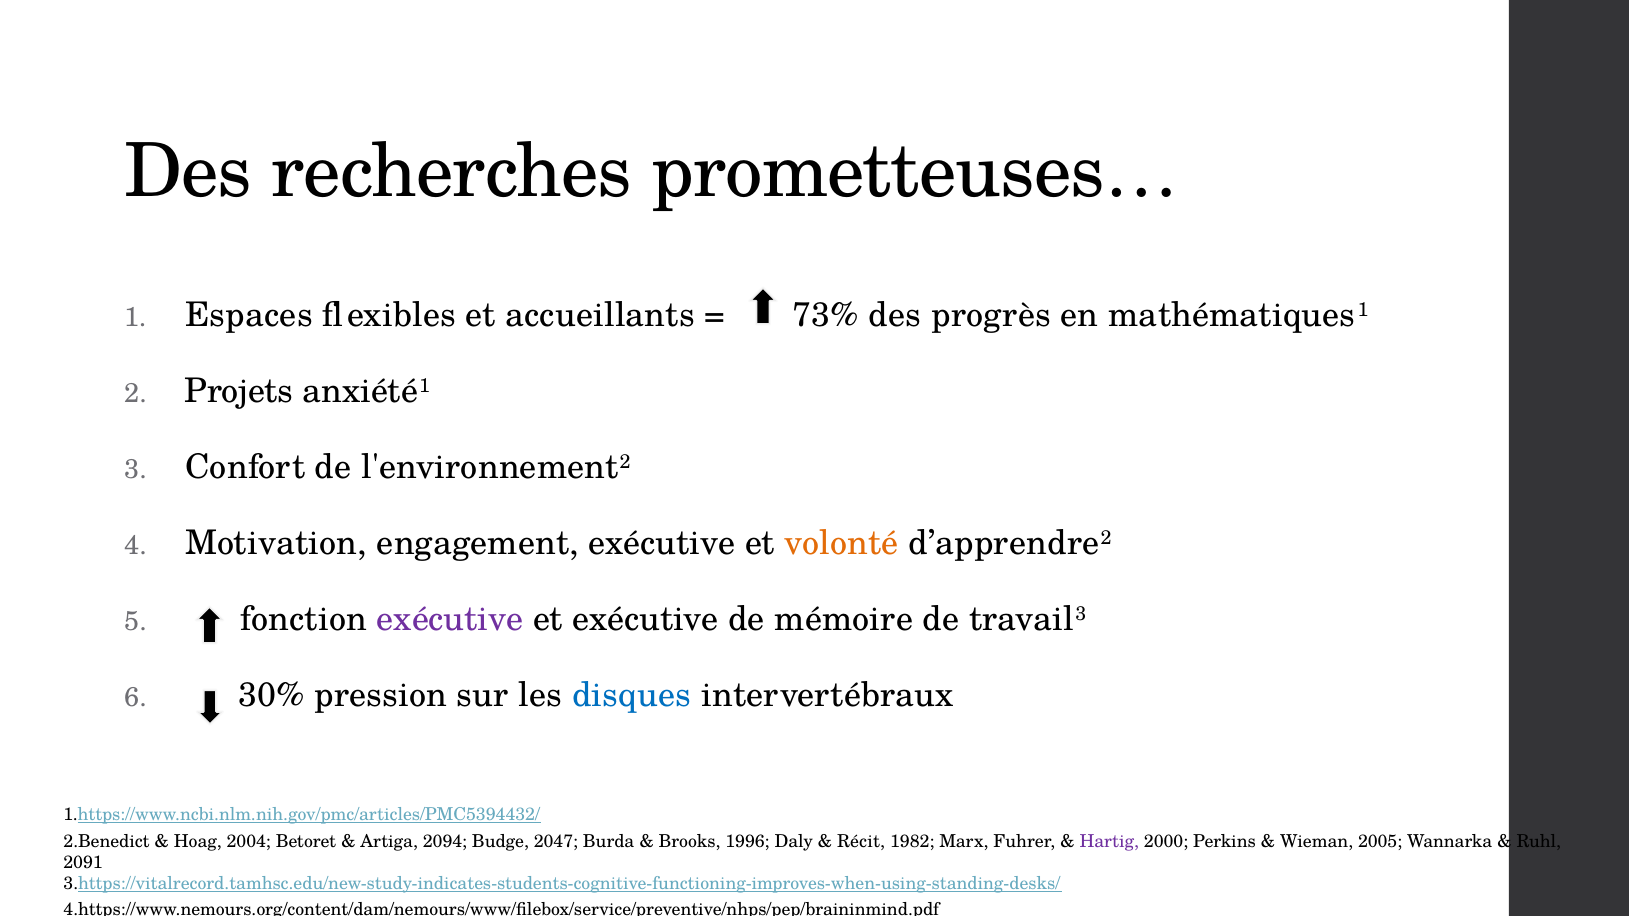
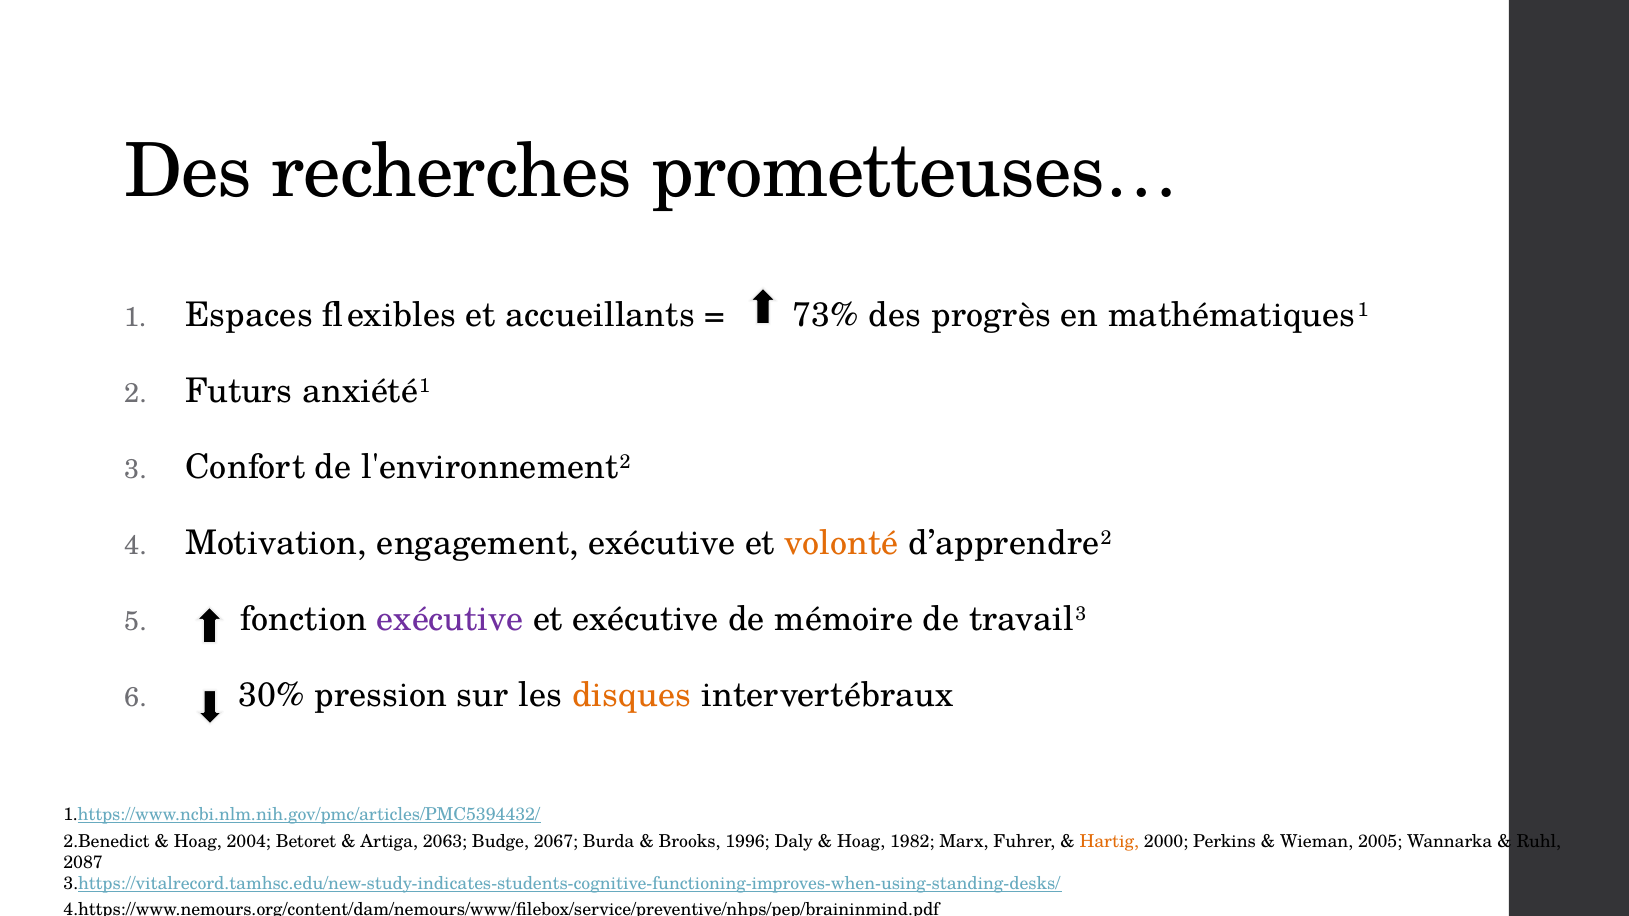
Projets: Projets -> Futurs (239, 391)
disques colour: blue -> orange (632, 696)
2094: 2094 -> 2063 (445, 841)
2047: 2047 -> 2067 (556, 841)
Récit: Récit -> Hoag (861, 841)
Hartig colour: purple -> orange (1109, 841)
2091: 2091 -> 2087 (83, 863)
